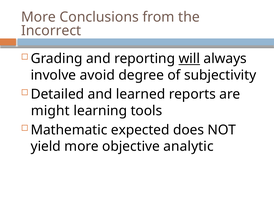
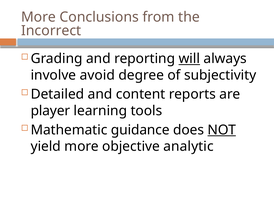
learned: learned -> content (141, 94)
might: might -> player (50, 110)
expected: expected -> guidance (140, 130)
NOT underline: none -> present (222, 130)
